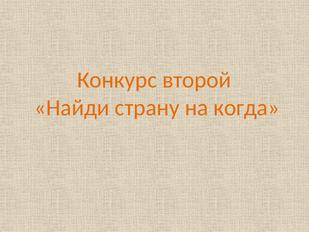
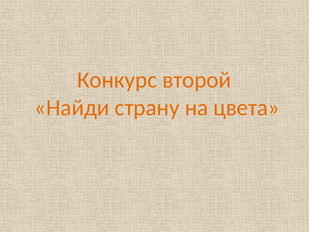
когда: когда -> цвета (247, 108)
